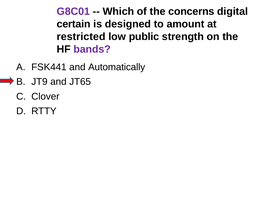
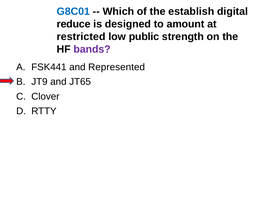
G8C01 colour: purple -> blue (73, 12)
concerns: concerns -> establish (191, 12)
certain: certain -> reduce (74, 24)
Automatically: Automatically -> Represented (117, 67)
